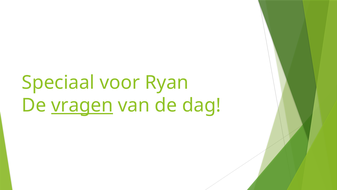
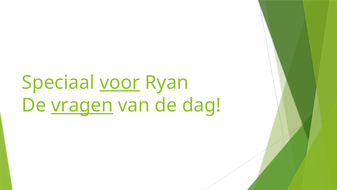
voor underline: none -> present (120, 82)
